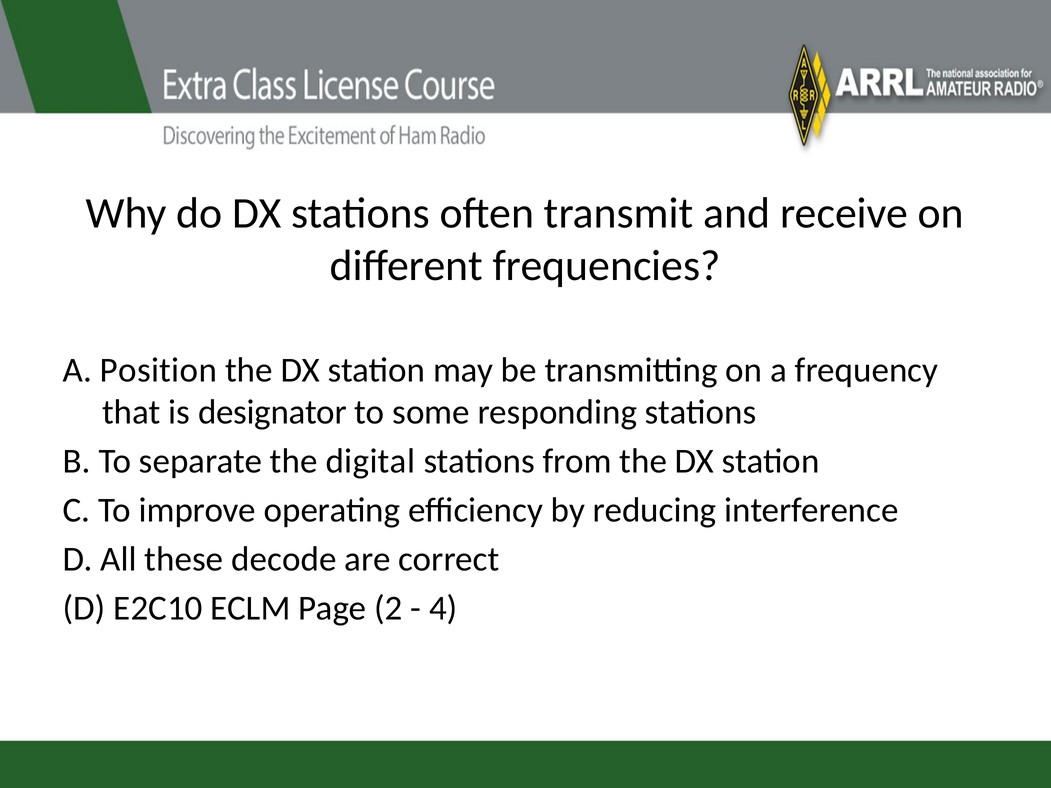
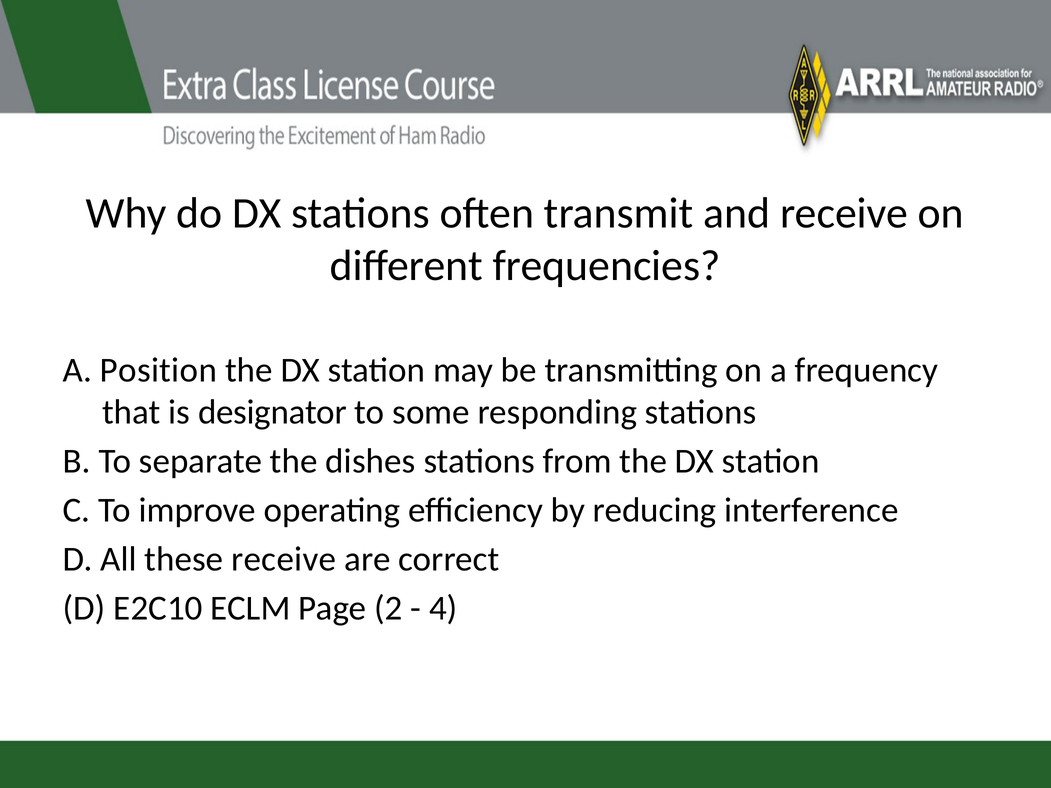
digital: digital -> dishes (371, 461)
these decode: decode -> receive (284, 559)
